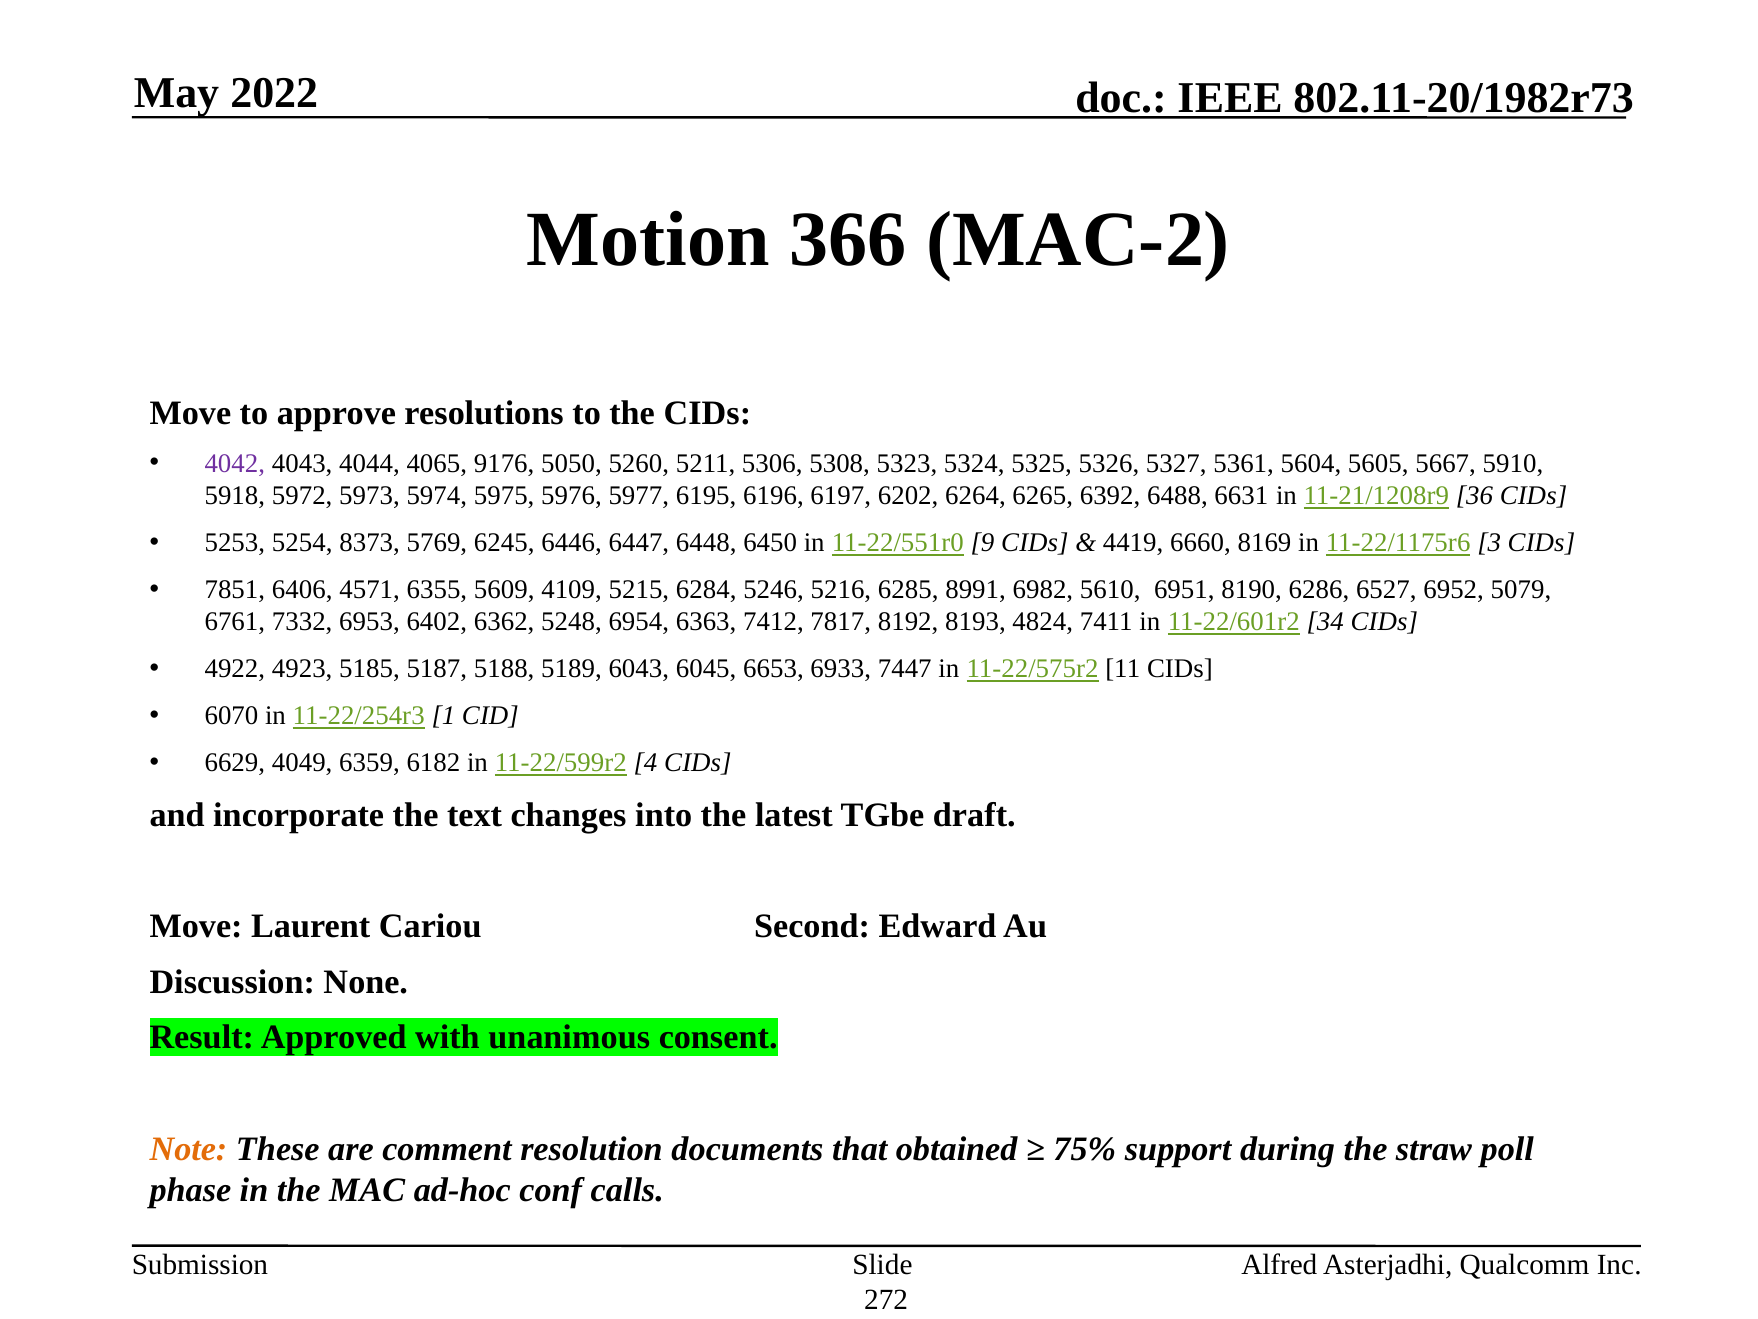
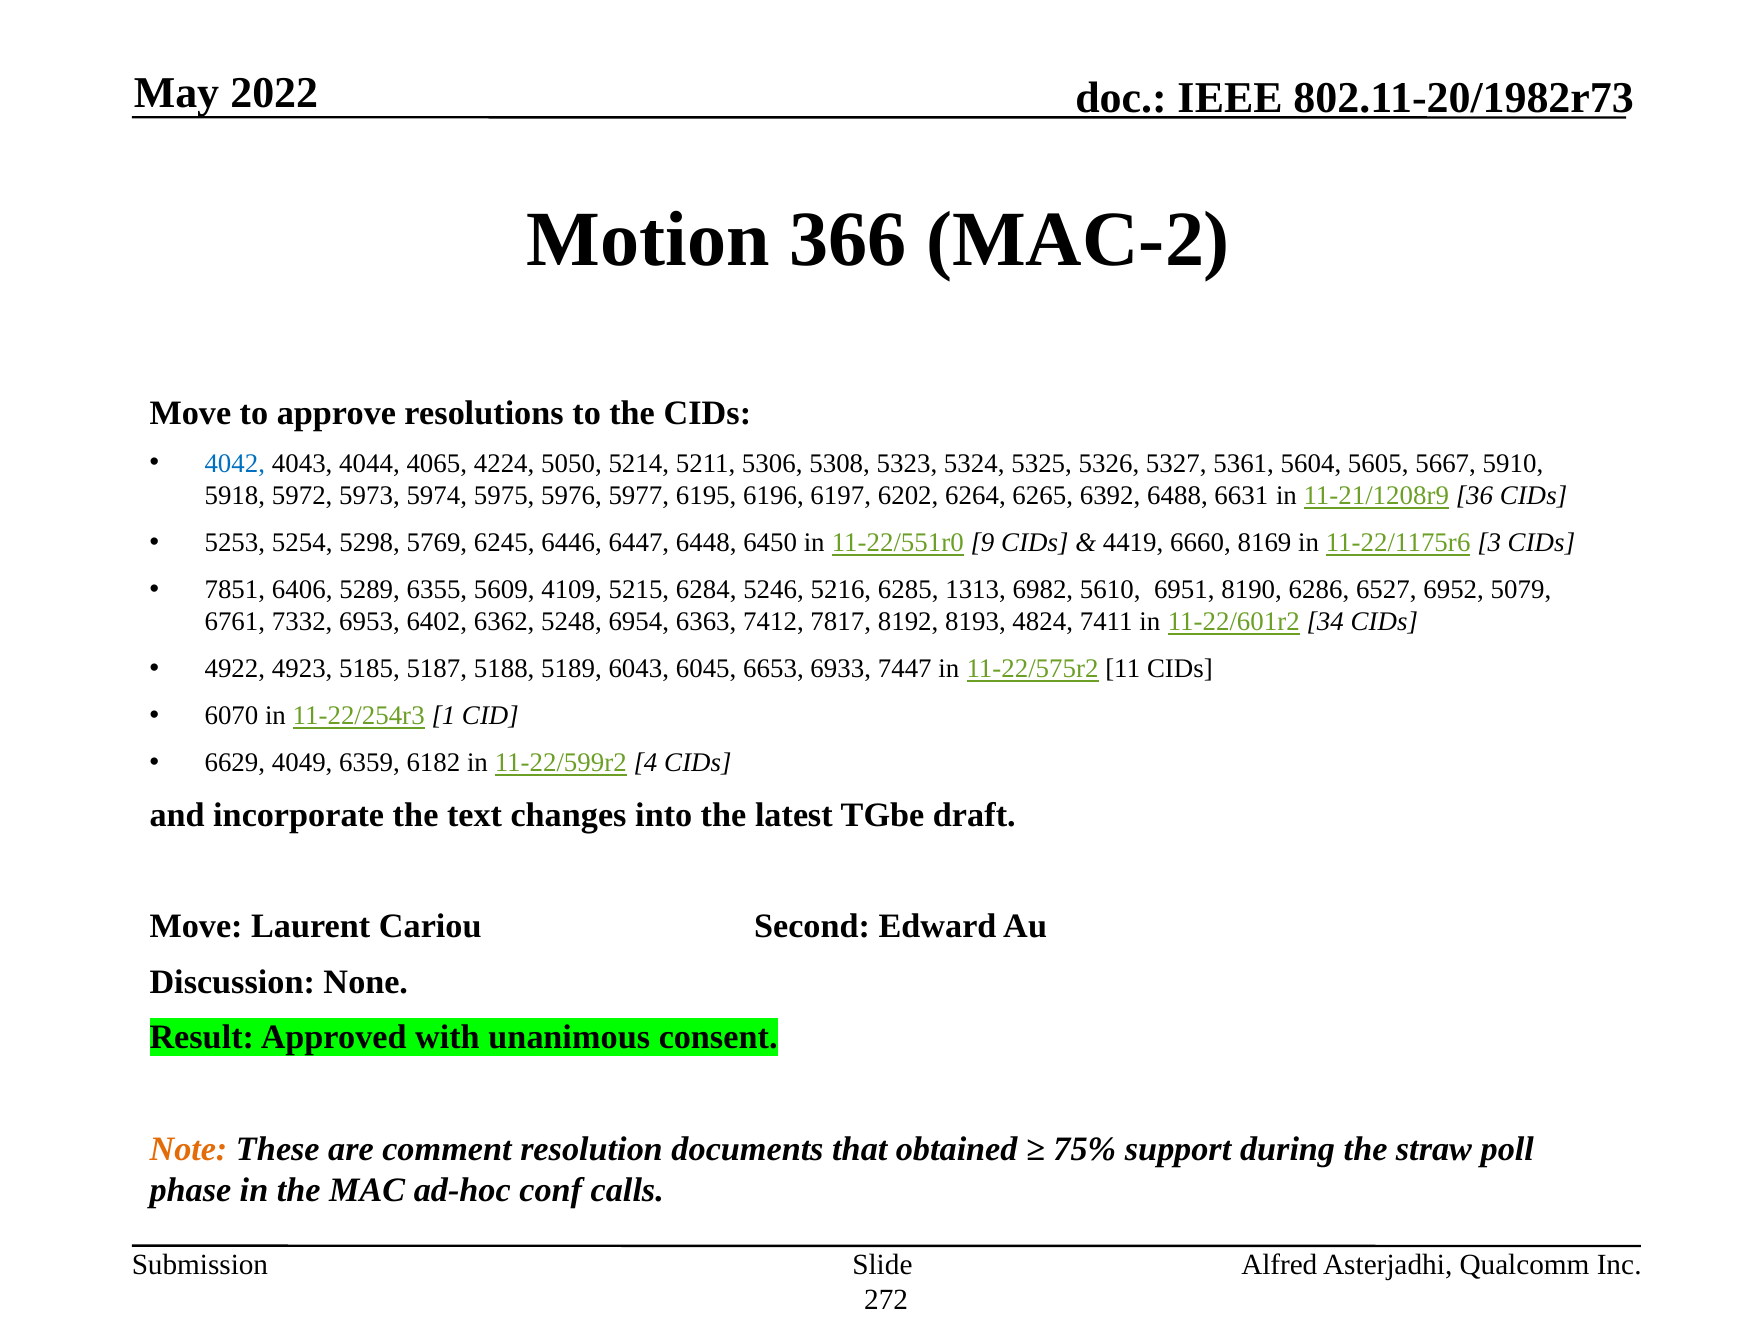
4042 colour: purple -> blue (235, 463)
9176: 9176 -> 4224 (504, 463)
5260: 5260 -> 5214 (639, 463)
8373: 8373 -> 5298 (370, 543)
4571: 4571 -> 5289 (370, 590)
8991: 8991 -> 1313 (976, 590)
